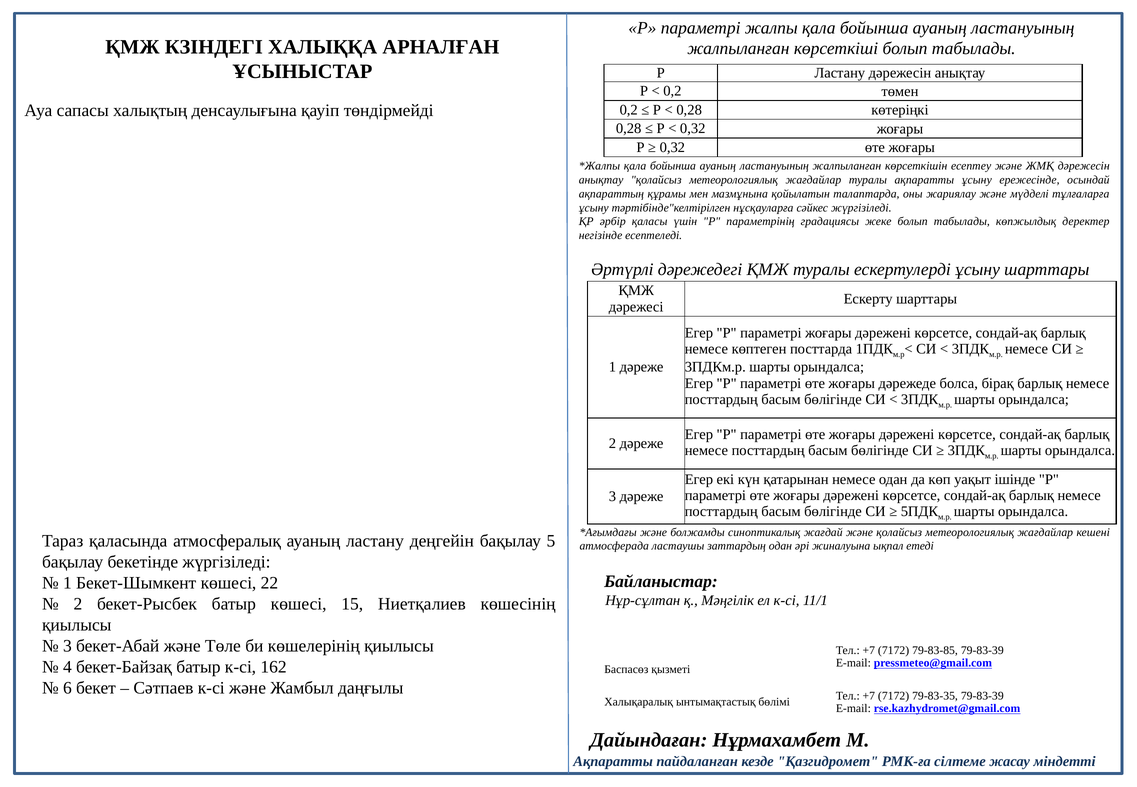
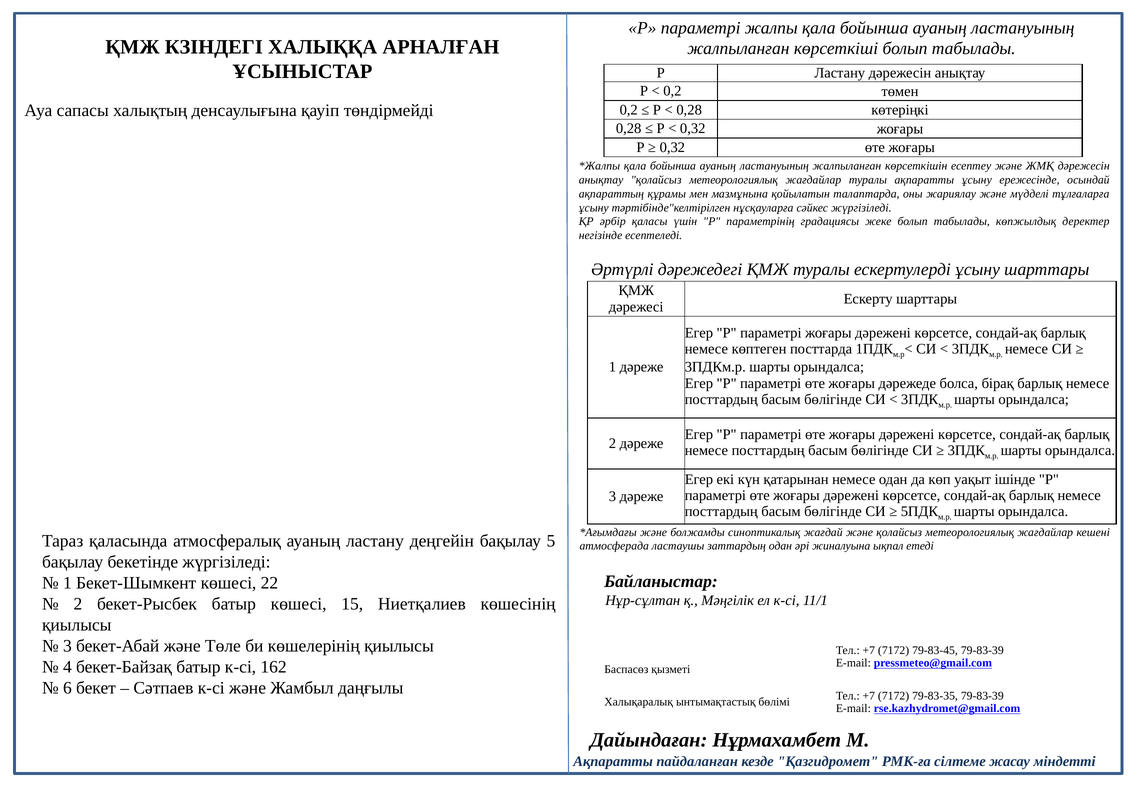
79-83-85: 79-83-85 -> 79-83-45 (935, 650)
